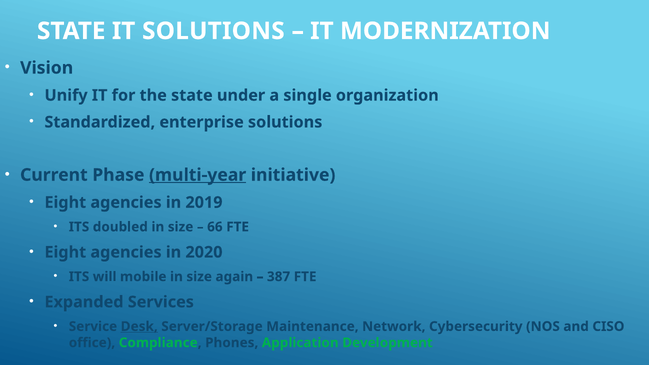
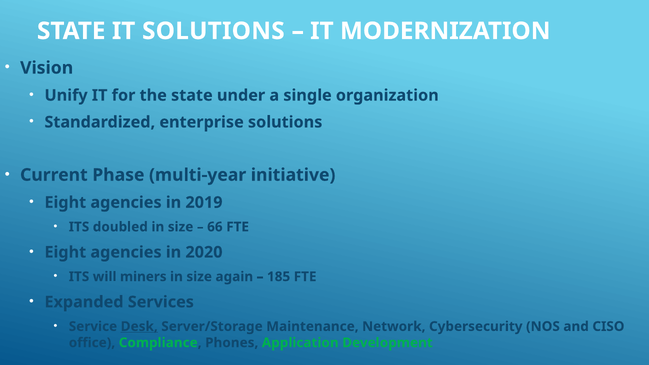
multi-year underline: present -> none (198, 175)
mobile: mobile -> miners (143, 277)
387: 387 -> 185 (279, 277)
